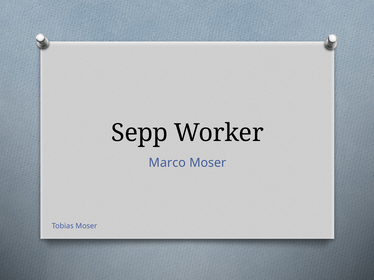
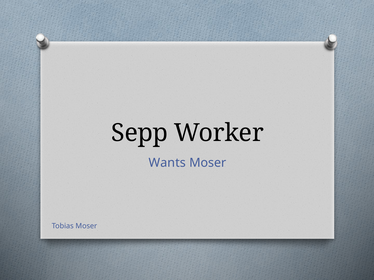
Marco: Marco -> Wants (167, 163)
